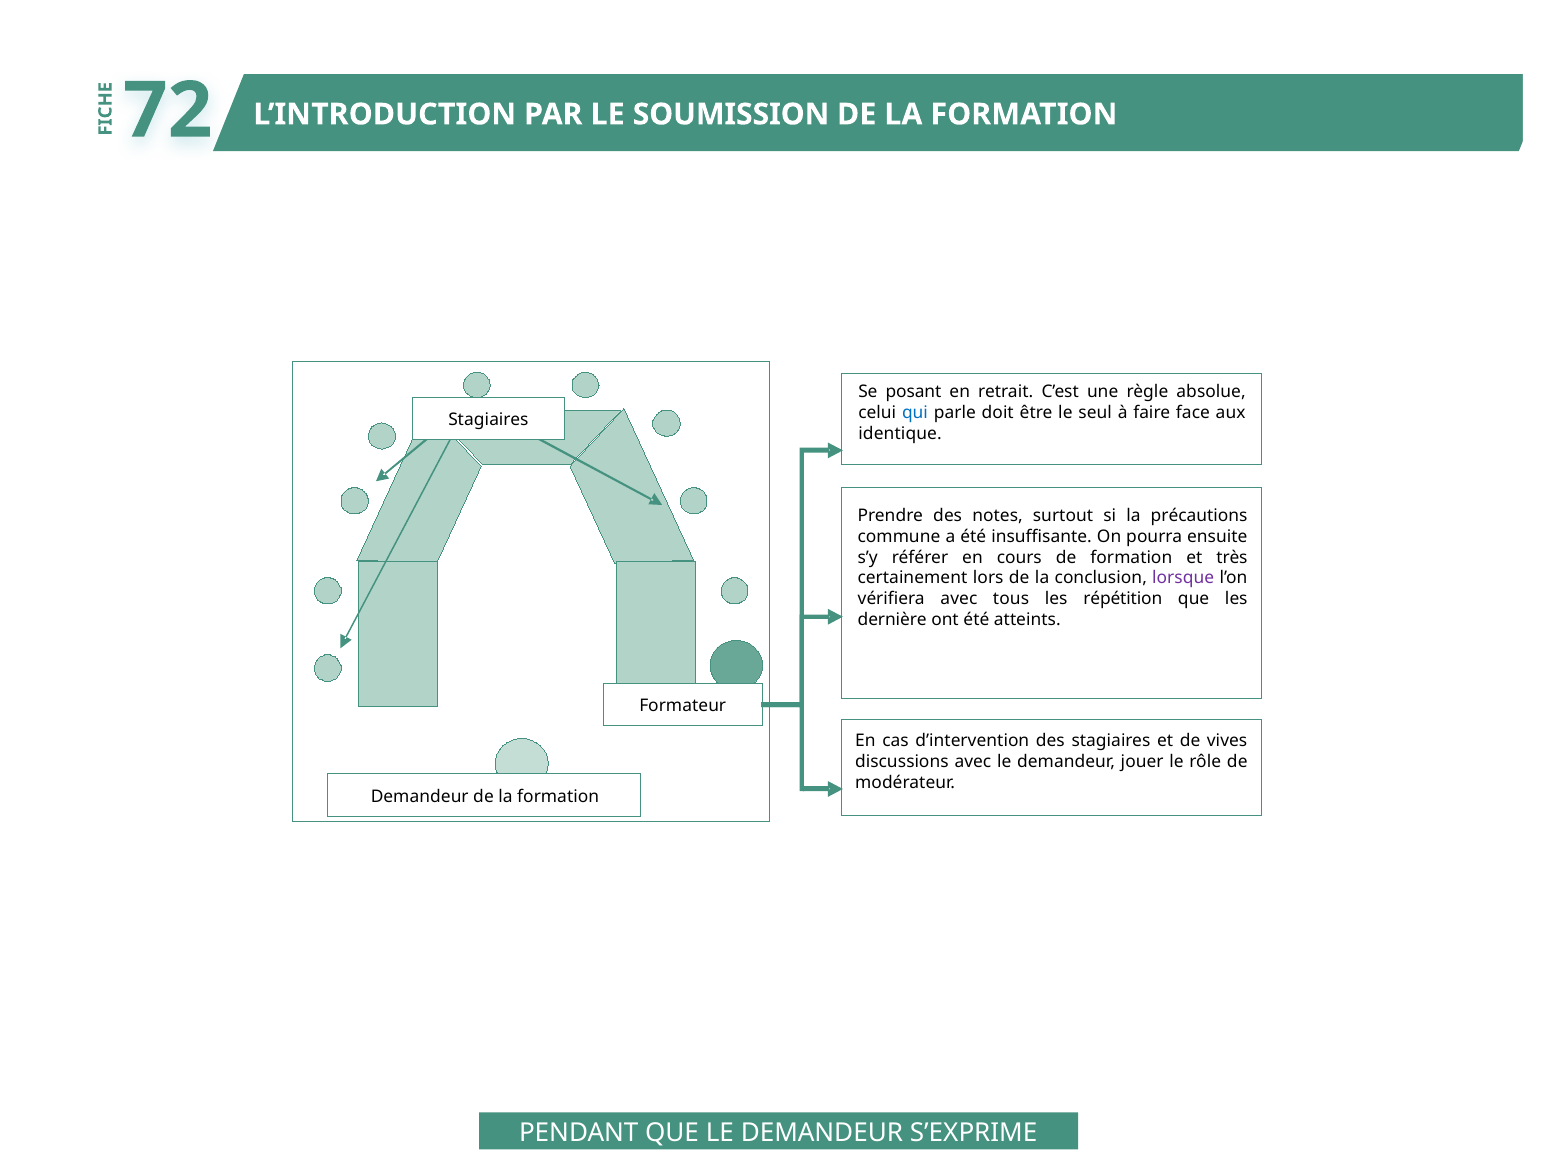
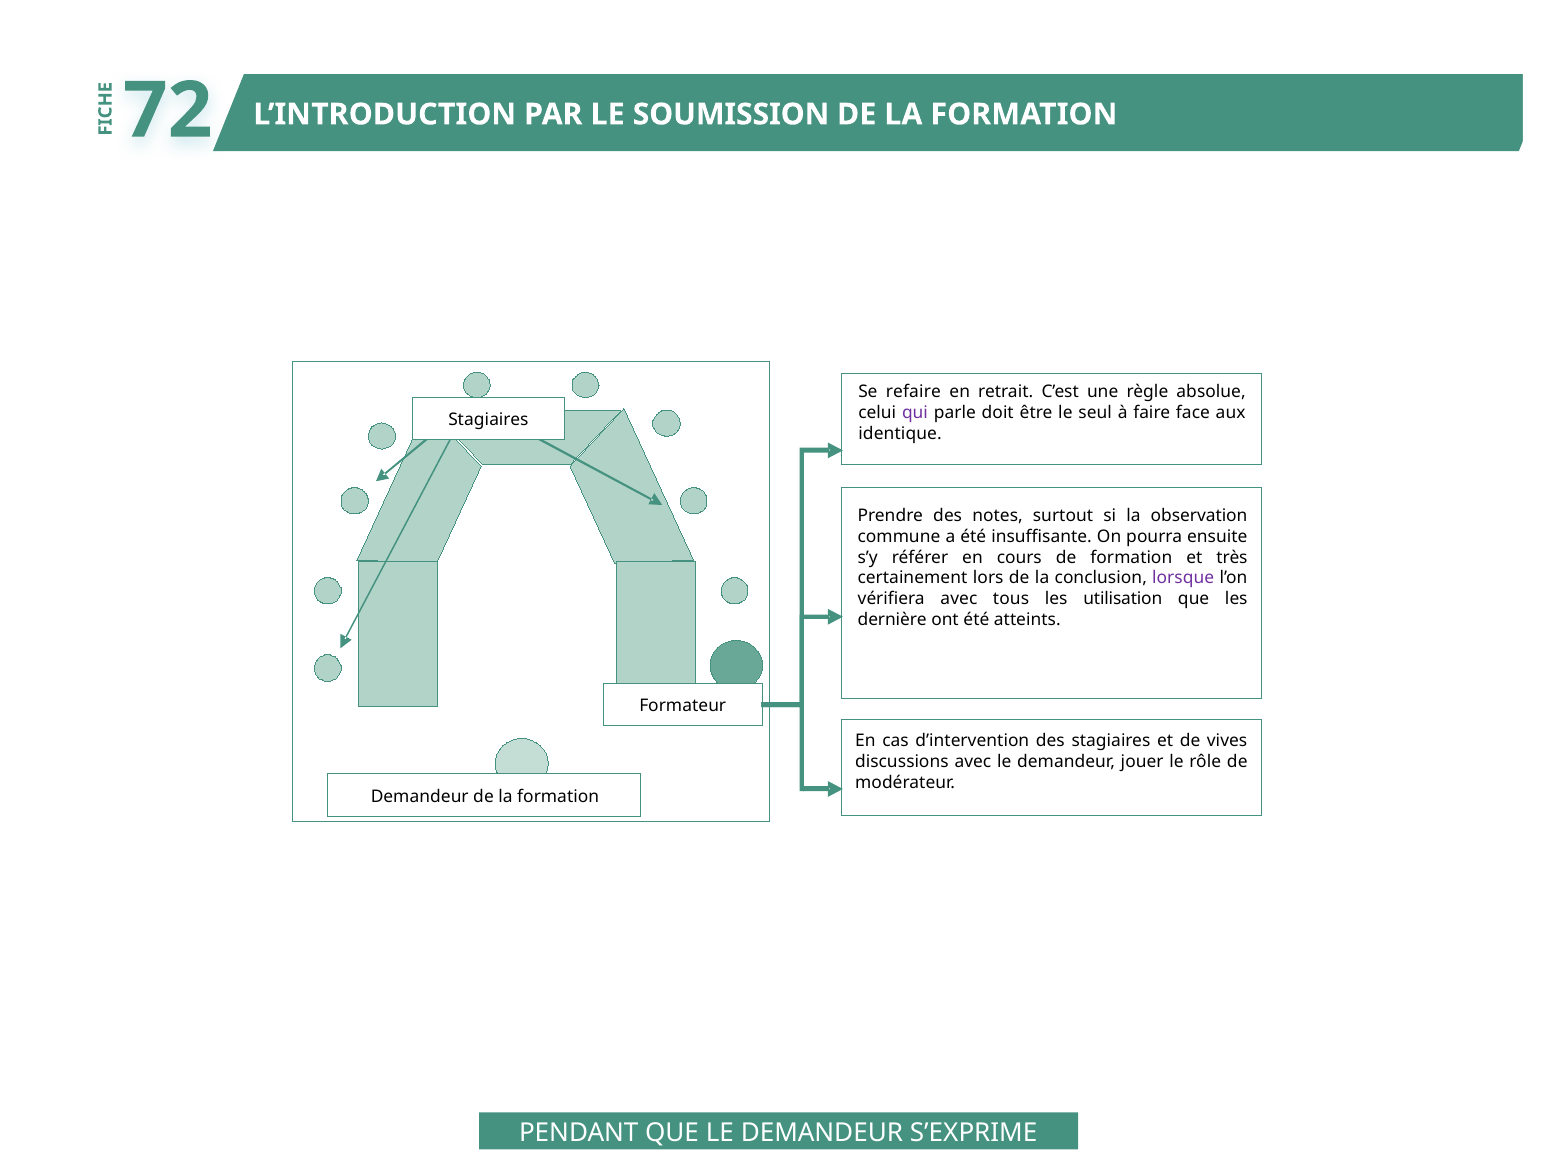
posant: posant -> refaire (913, 392)
qui colour: blue -> purple (915, 413)
précautions: précautions -> observation (1199, 516)
répétition: répétition -> utilisation (1123, 599)
